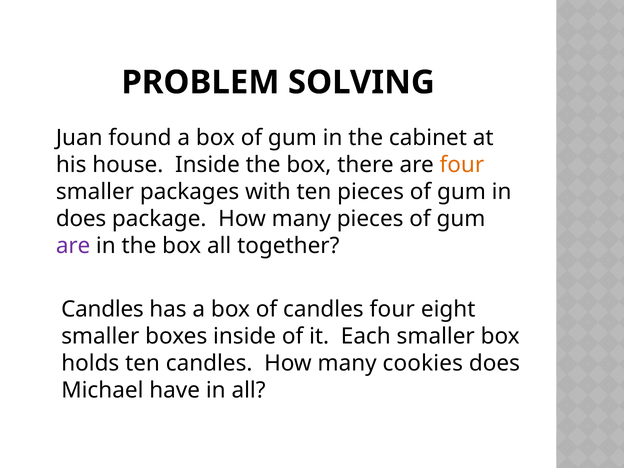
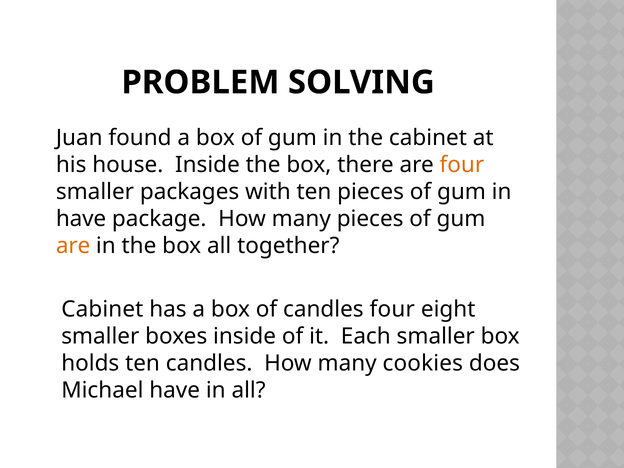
does: does -> have (81, 219)
are colour: purple -> orange (73, 246)
Candles: Candles -> Cabinet (102, 309)
